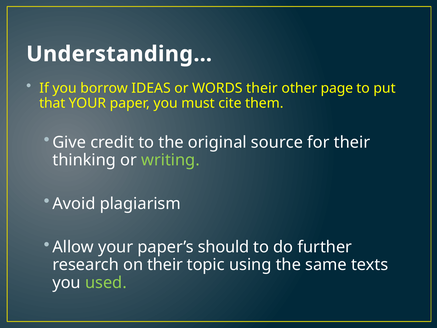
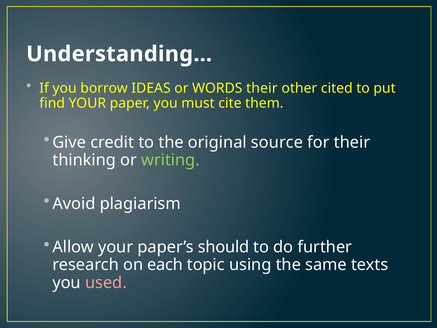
page: page -> cited (337, 88)
that: that -> find (52, 103)
on their: their -> each (165, 265)
used colour: light green -> pink (106, 282)
